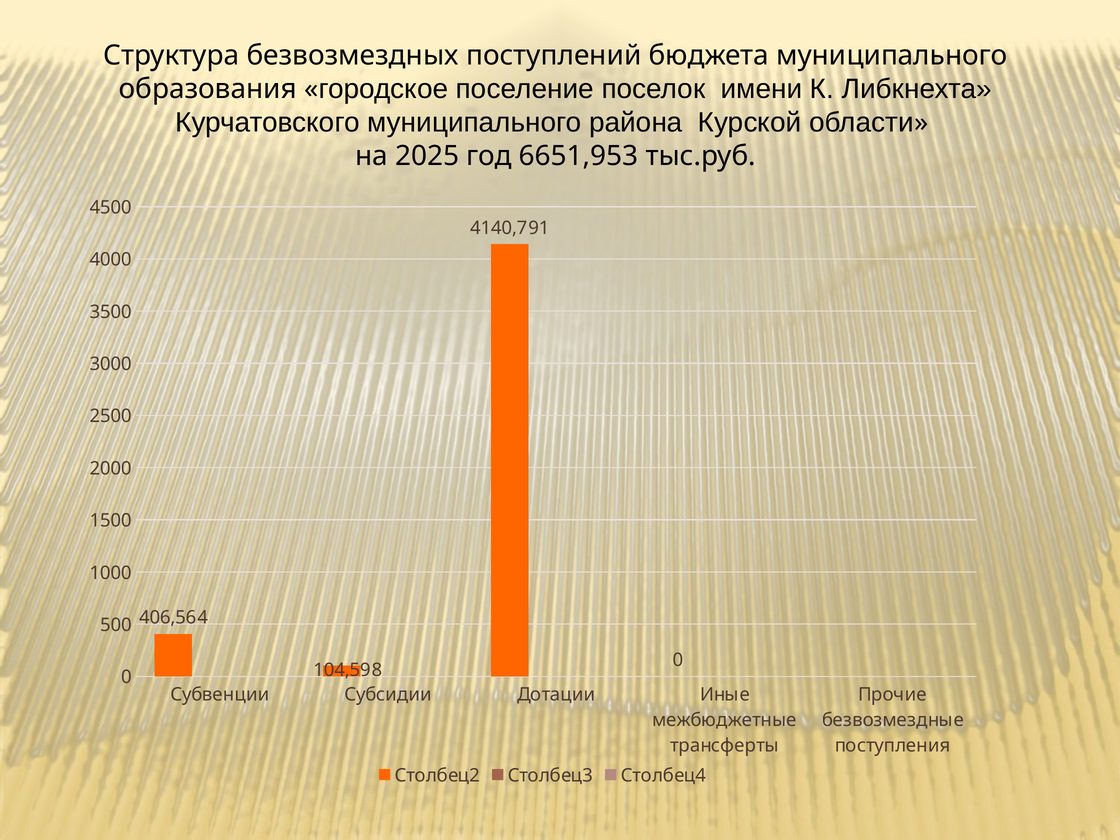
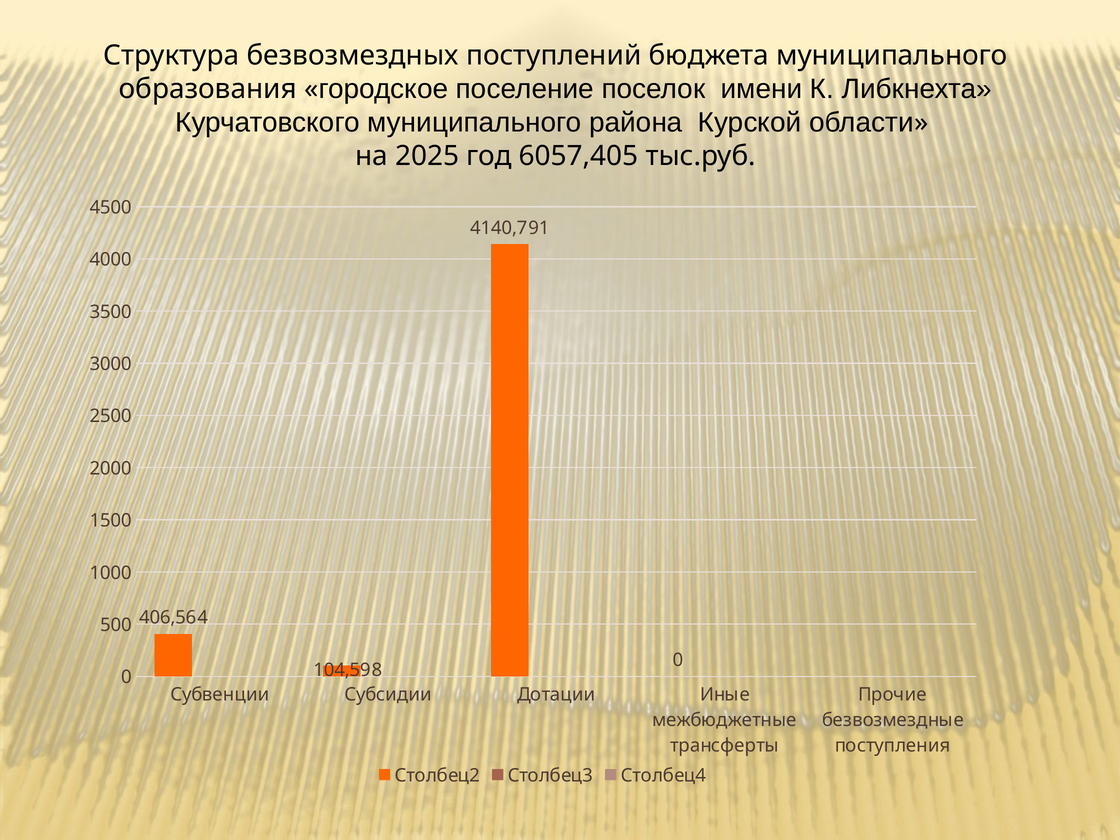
6651,953: 6651,953 -> 6057,405 (579, 156)
